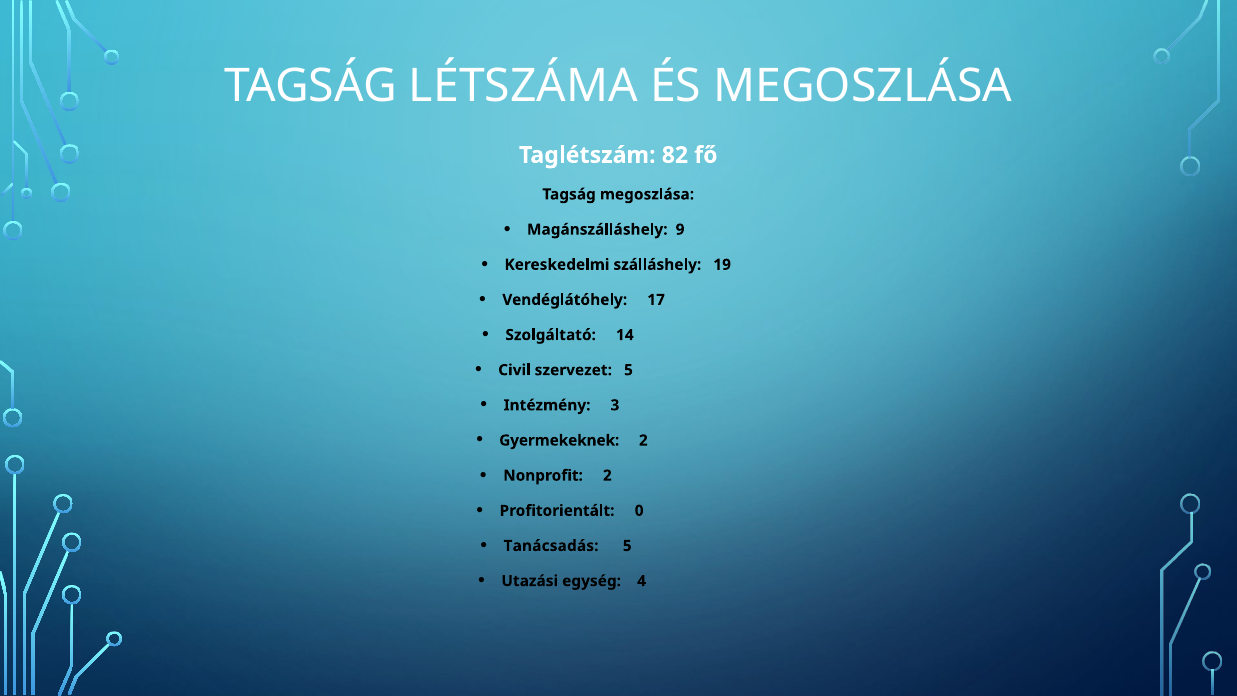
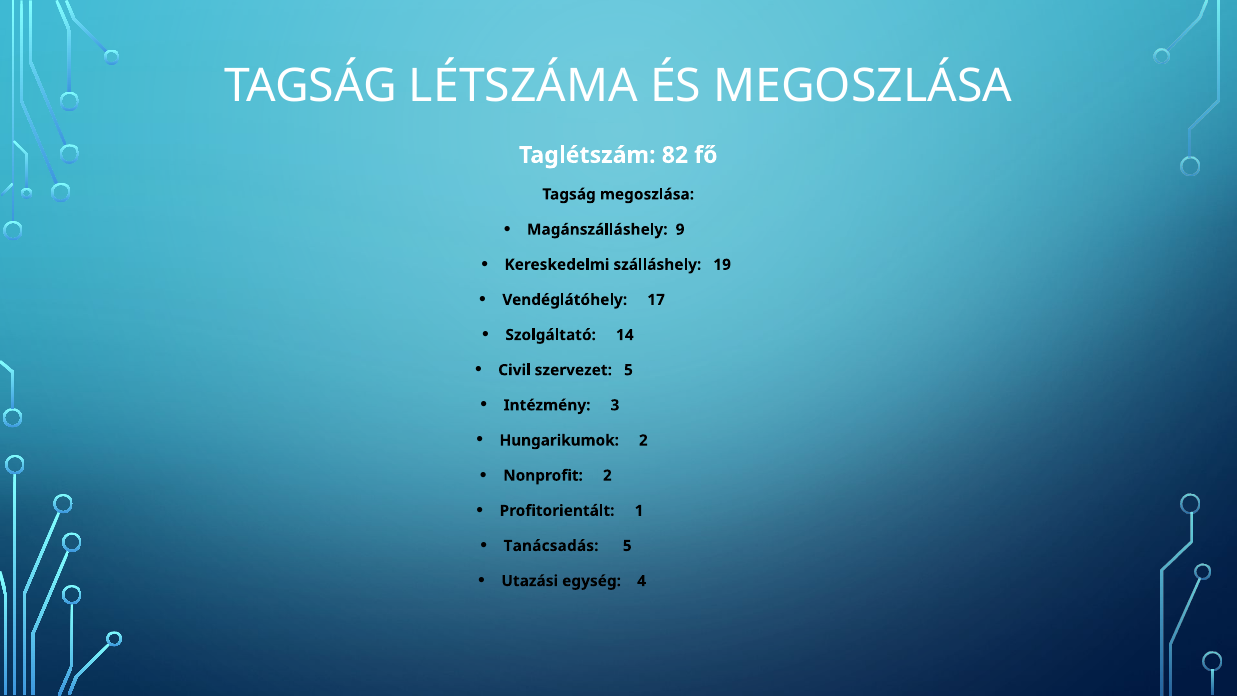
Gyermekeknek: Gyermekeknek -> Hungarikumok (559, 440)
0: 0 -> 1 (639, 511)
